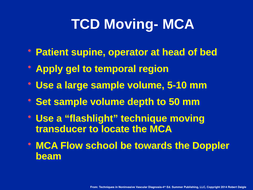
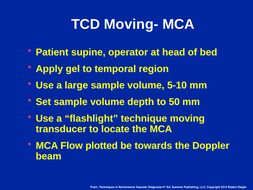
school: school -> plotted (102, 145)
